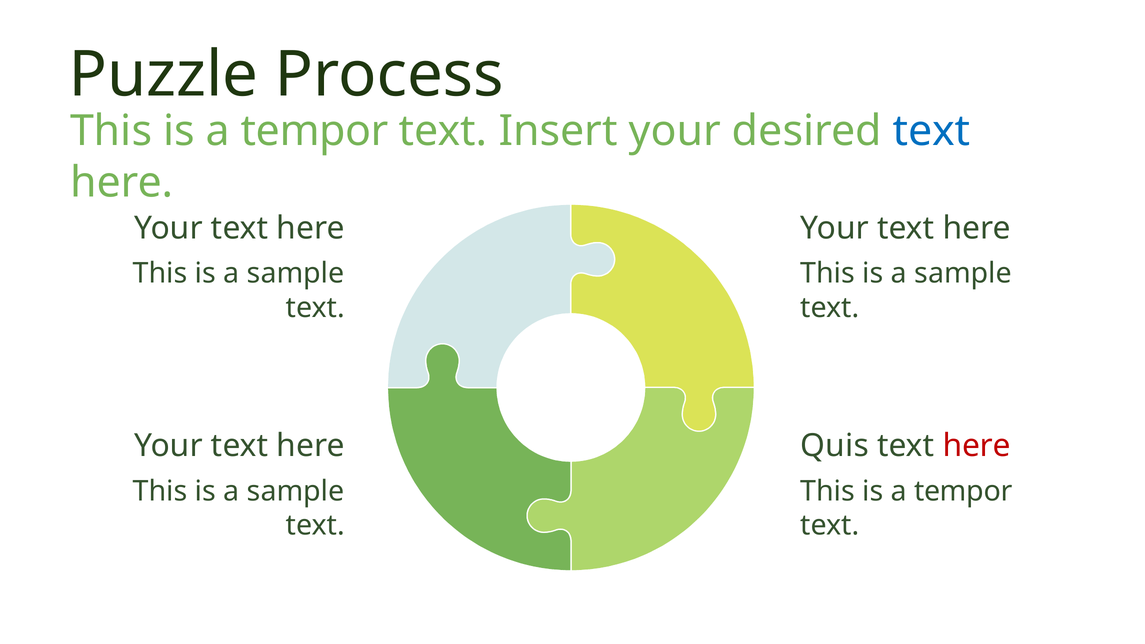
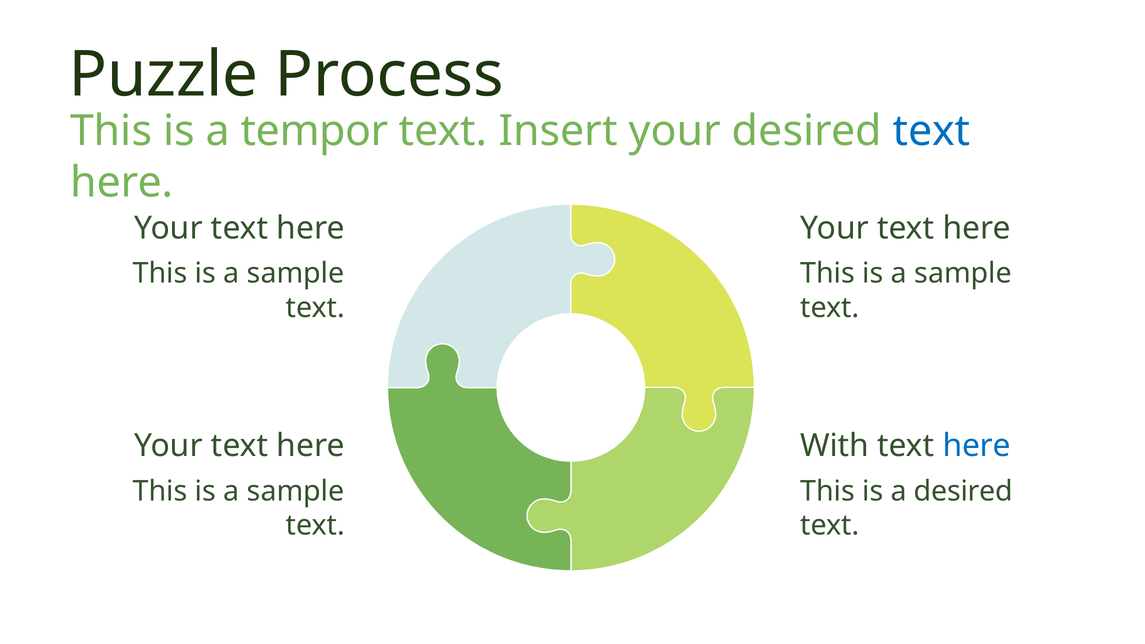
Quis: Quis -> With (835, 446)
here colour: red -> blue (977, 446)
tempor: tempor -> desired (963, 491)
